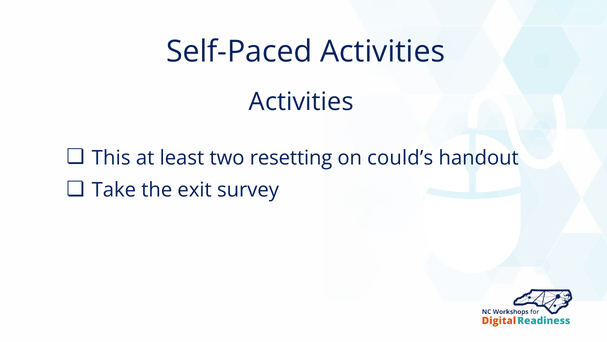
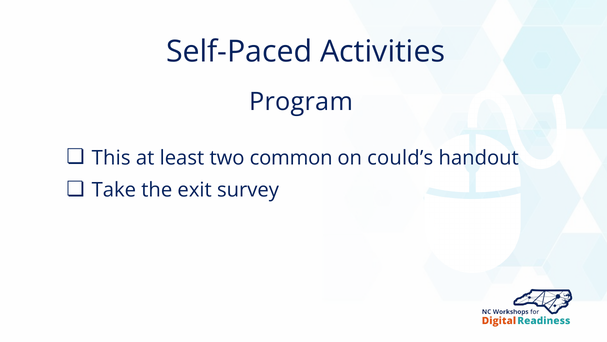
Activities: Activities -> Program (301, 102)
resetting: resetting -> common (291, 158)
